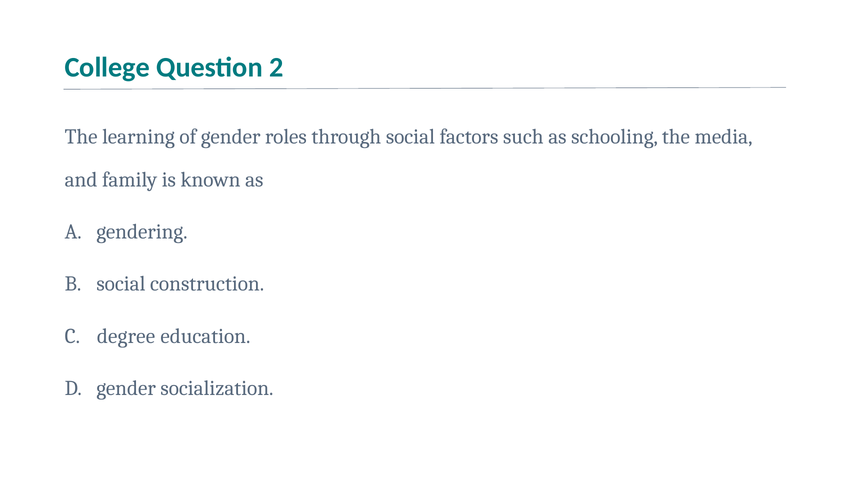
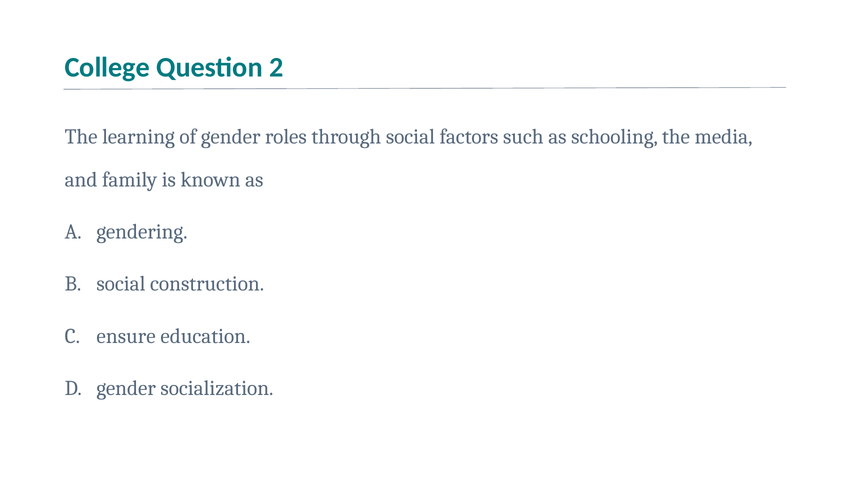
degree: degree -> ensure (126, 336)
